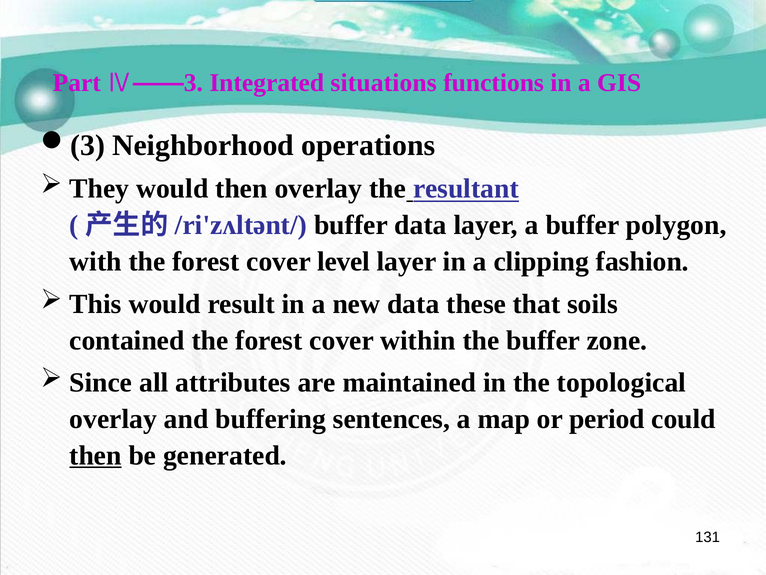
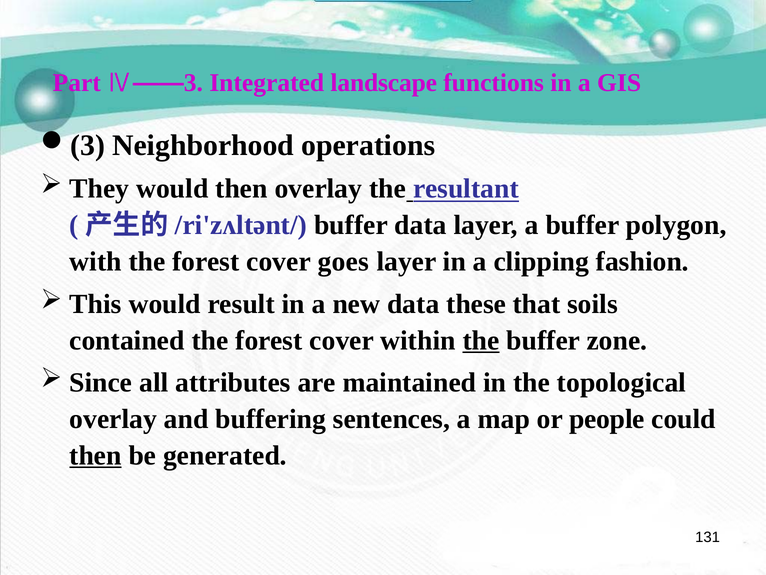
situations: situations -> landscape (384, 83)
level: level -> goes (343, 262)
the underline: none -> present (481, 340)
period: period -> people (607, 419)
